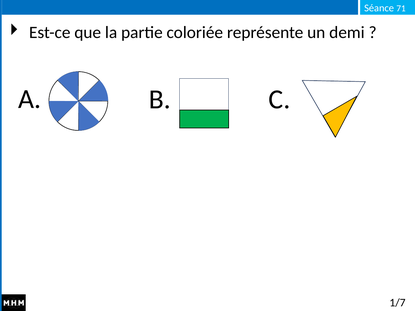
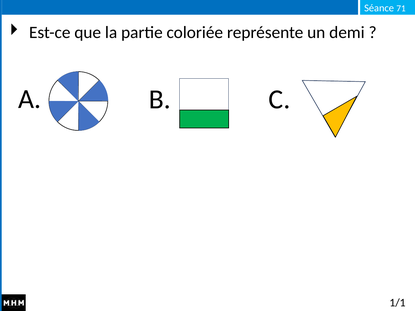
1/7: 1/7 -> 1/1 (398, 303)
